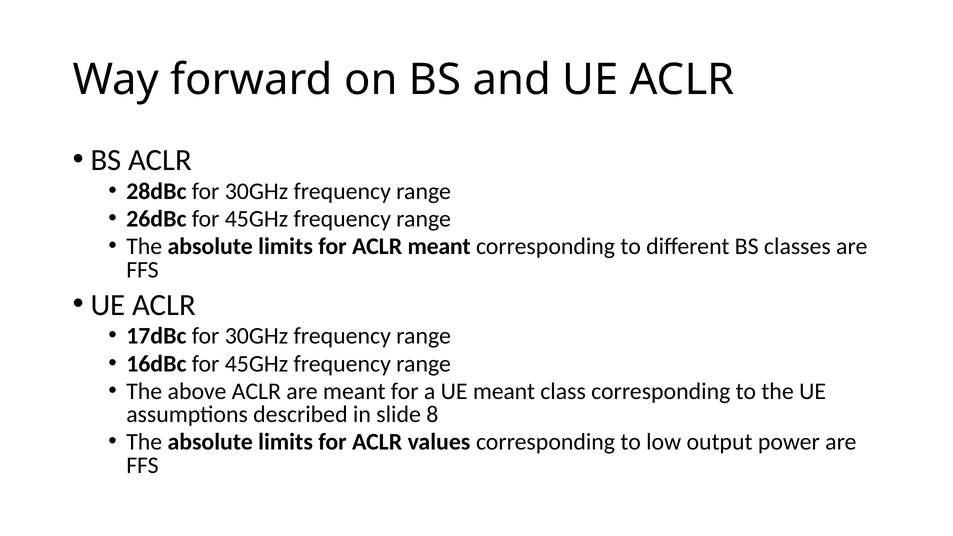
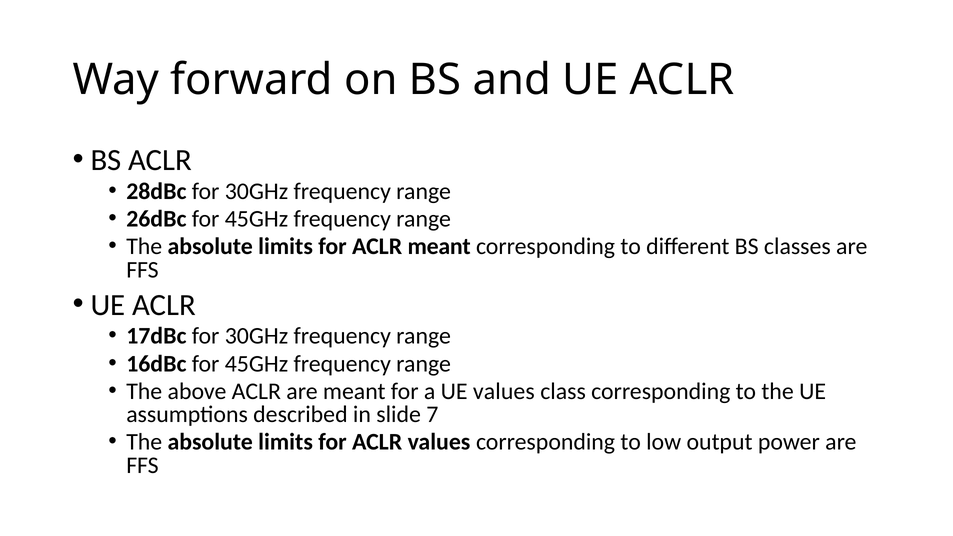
UE meant: meant -> values (504, 391)
8: 8 -> 7 (432, 415)
